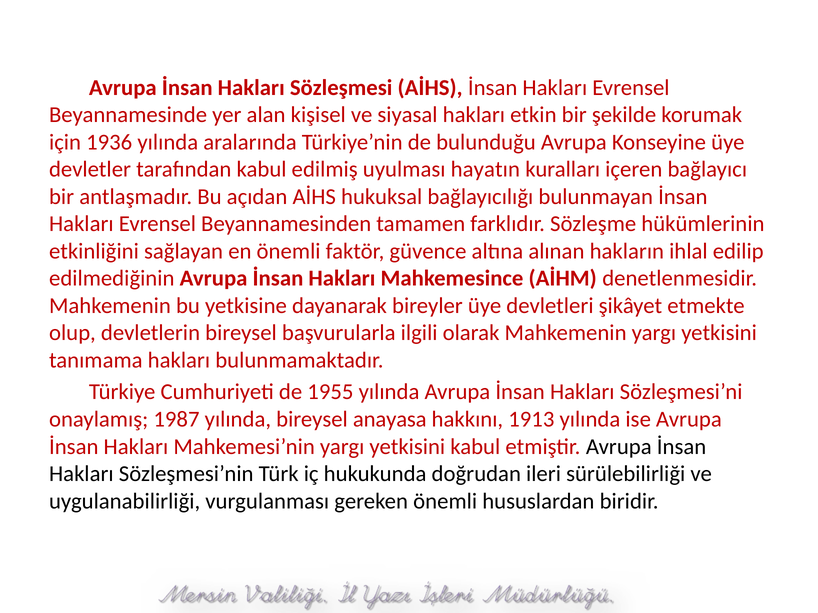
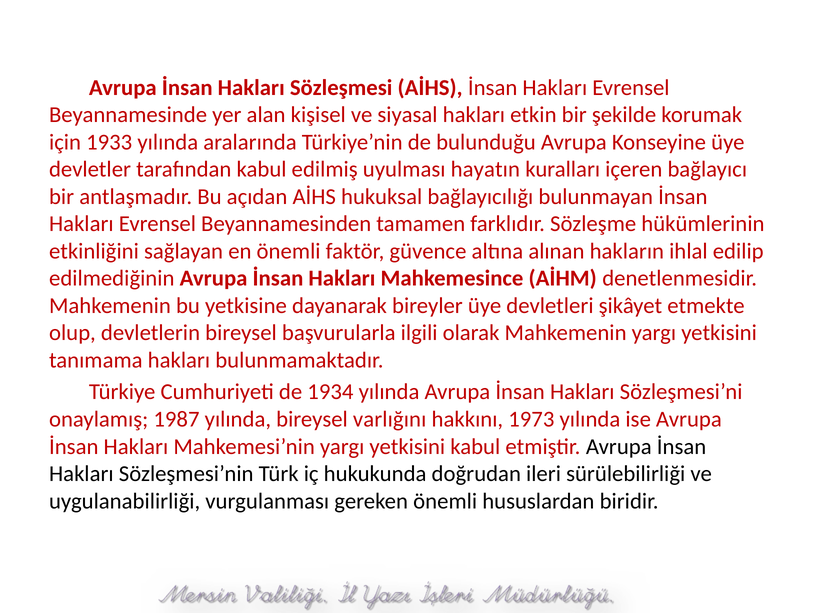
1936: 1936 -> 1933 (109, 142)
1955: 1955 -> 1934 (330, 392)
anayasa: anayasa -> varlığını (390, 420)
1913: 1913 -> 1973 (531, 420)
